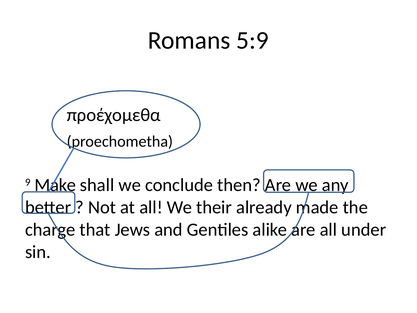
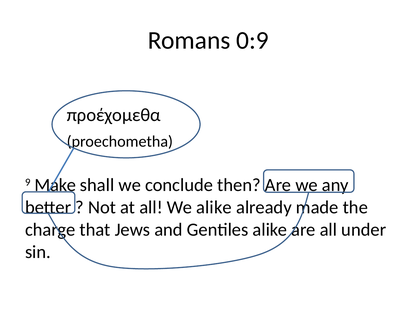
5:9: 5:9 -> 0:9 (253, 40)
We their: their -> alike (214, 207)
